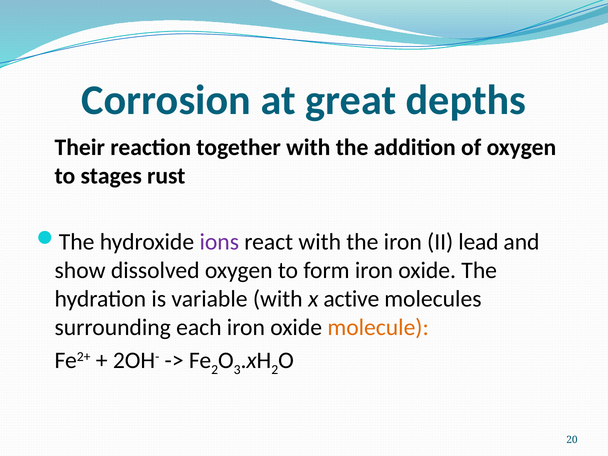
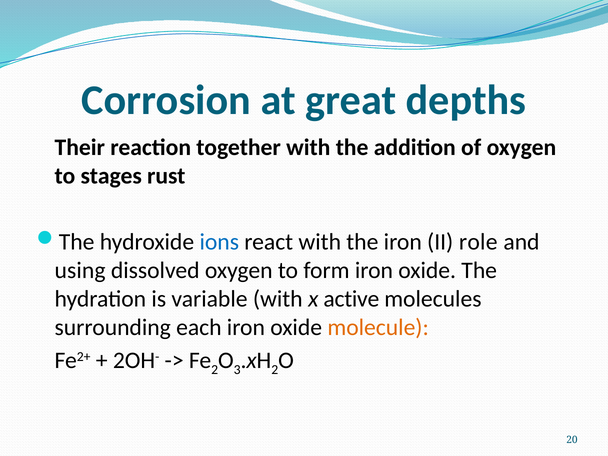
ions colour: purple -> blue (219, 242)
lead: lead -> role (478, 242)
show: show -> using (80, 271)
